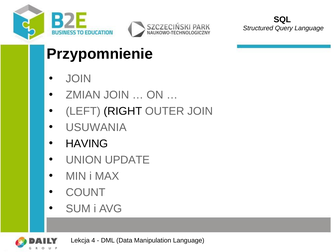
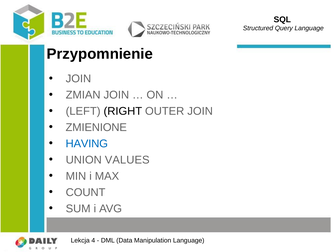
USUWANIA: USUWANIA -> ZMIENIONE (96, 127)
HAVING colour: black -> blue (87, 144)
UPDATE: UPDATE -> VALUES (127, 160)
